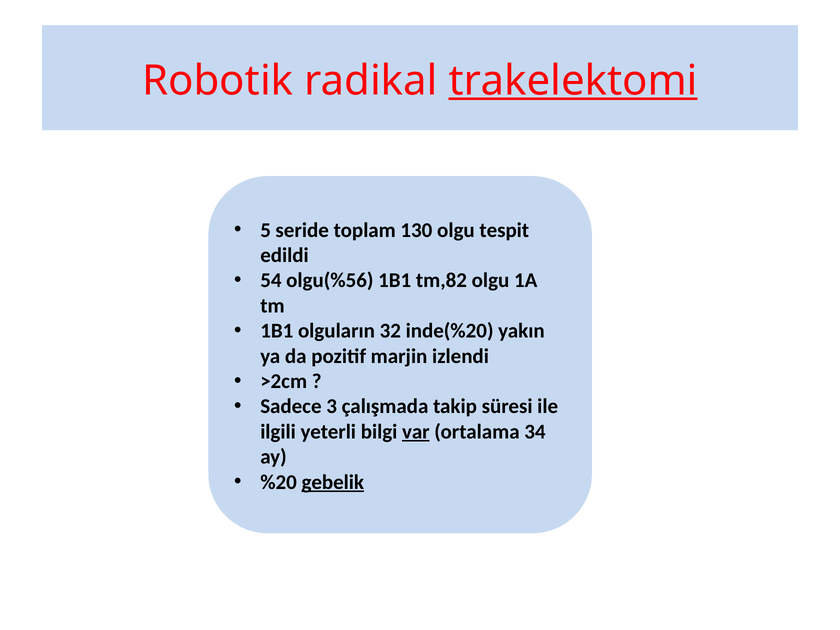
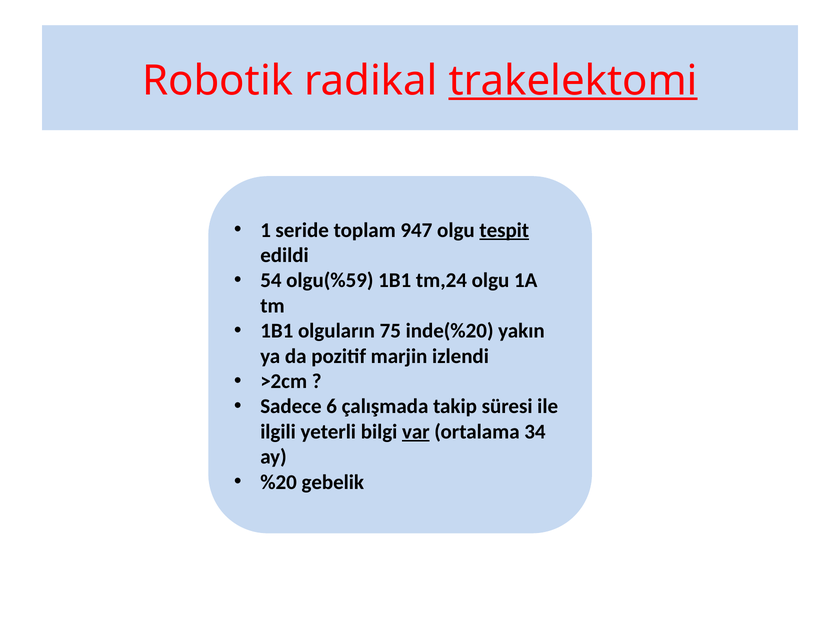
5: 5 -> 1 (266, 230)
130: 130 -> 947 (416, 230)
tespit underline: none -> present (504, 230)
olgu(%56: olgu(%56 -> olgu(%59 (330, 281)
tm,82: tm,82 -> tm,24 (441, 281)
32: 32 -> 75 (390, 331)
3: 3 -> 6 (332, 407)
gebelik underline: present -> none (333, 482)
